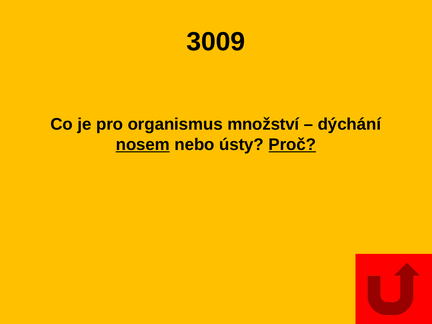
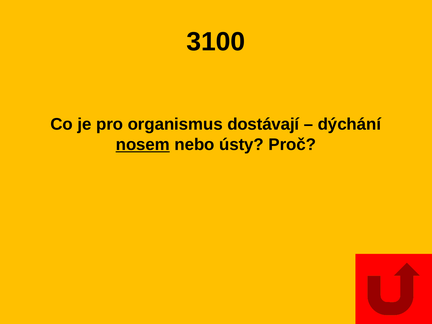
3009: 3009 -> 3100 (216, 42)
množství: množství -> dostávají (263, 124)
Proč underline: present -> none (292, 145)
